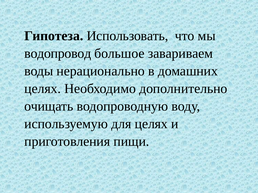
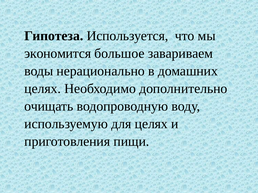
Использовать: Использовать -> Используется (127, 36)
водопровод: водопровод -> экономится (58, 54)
